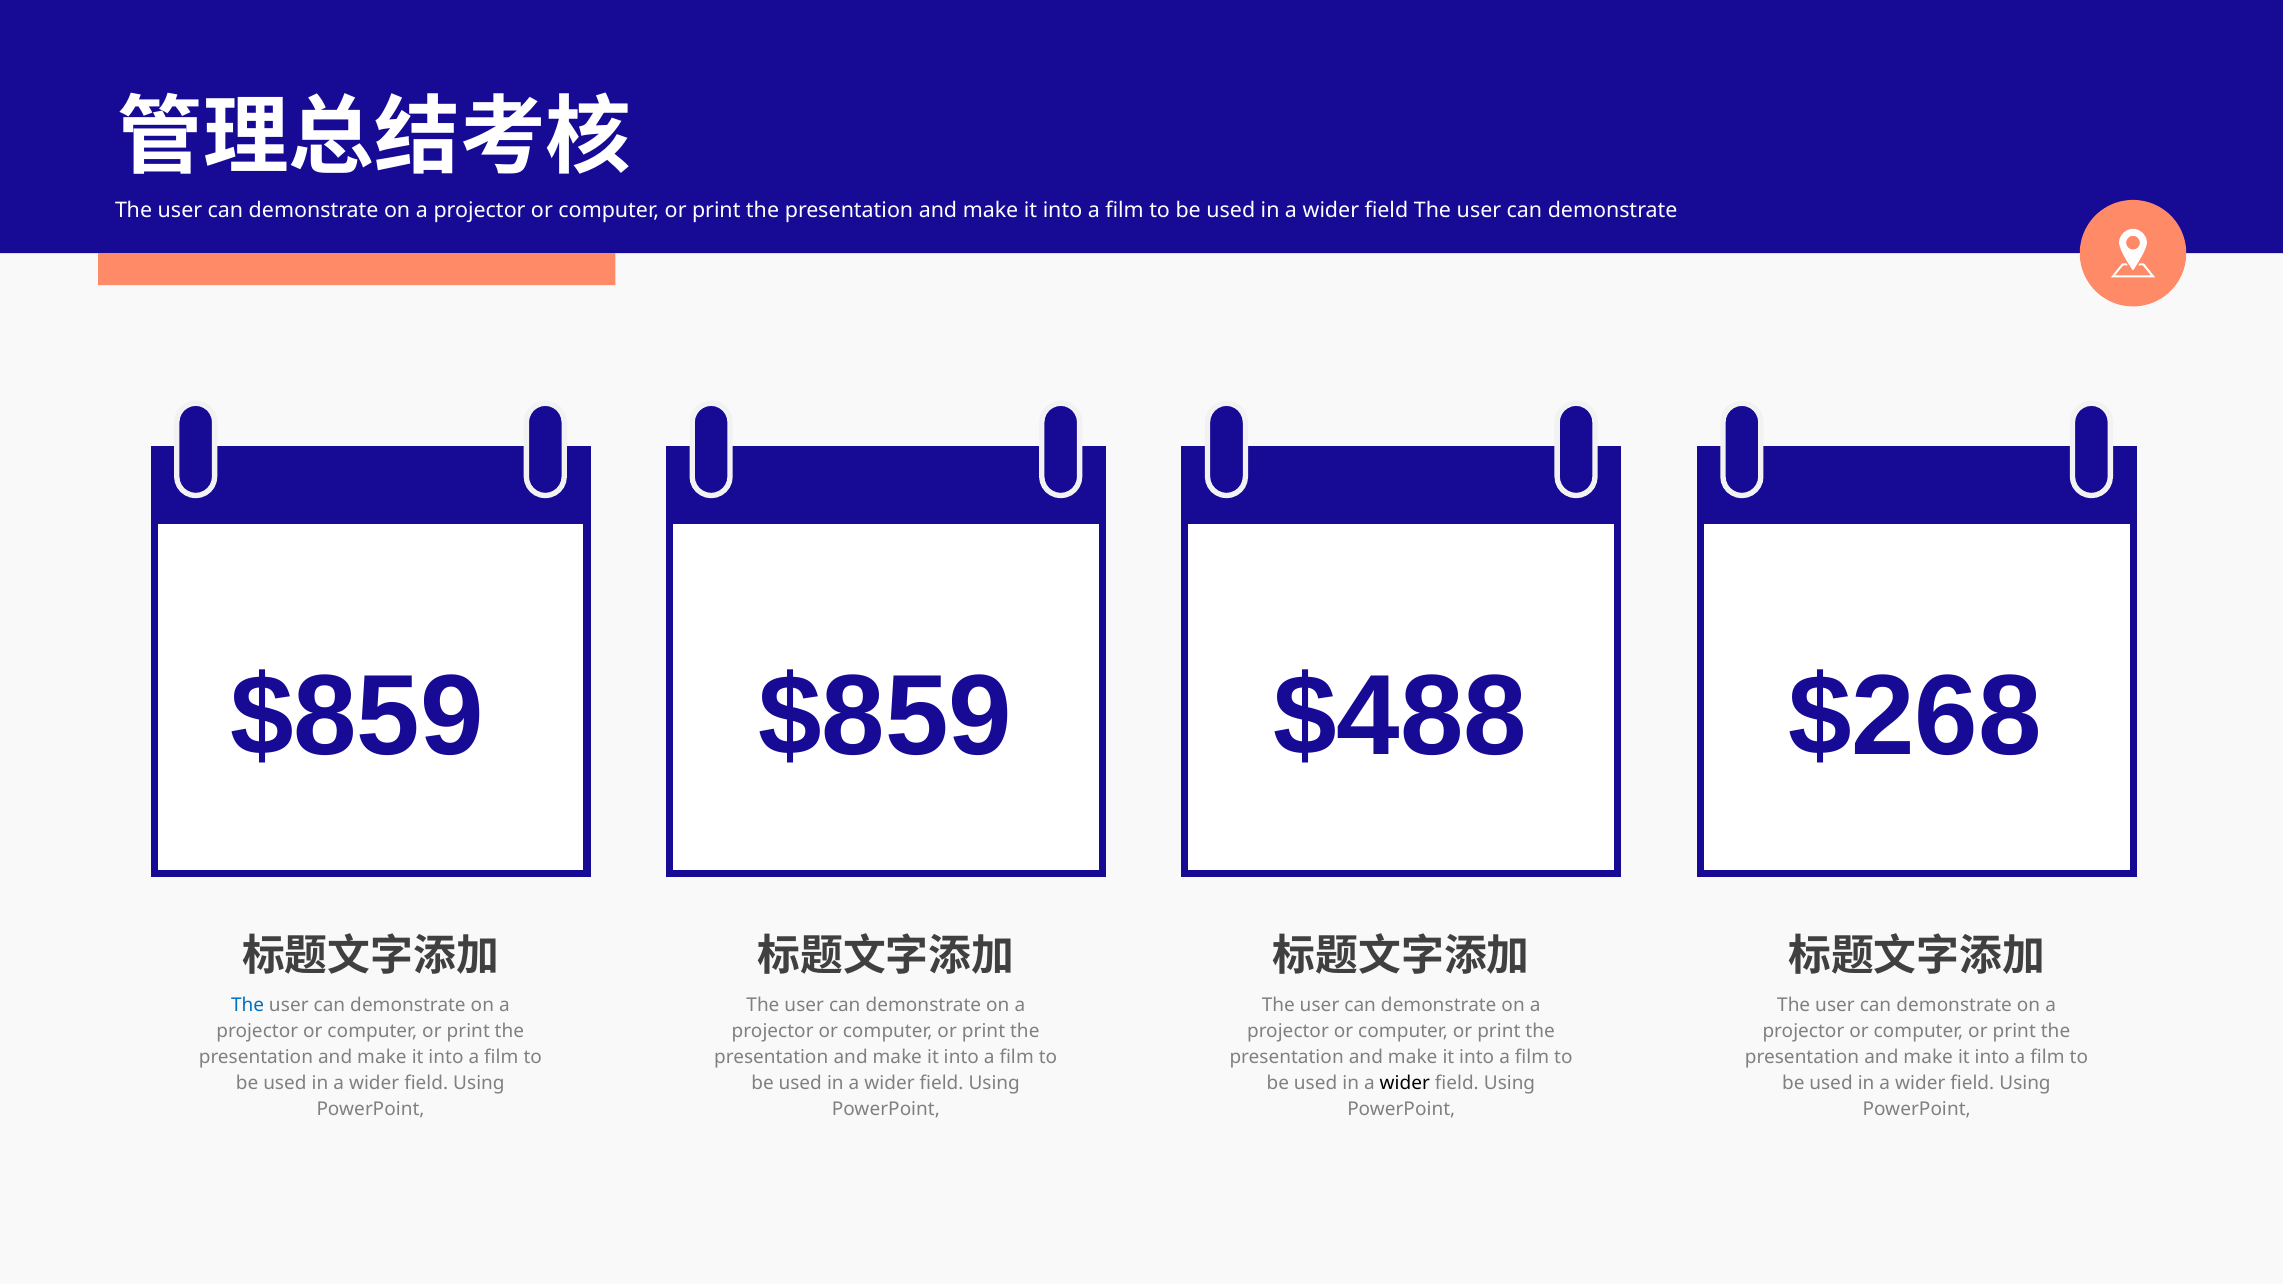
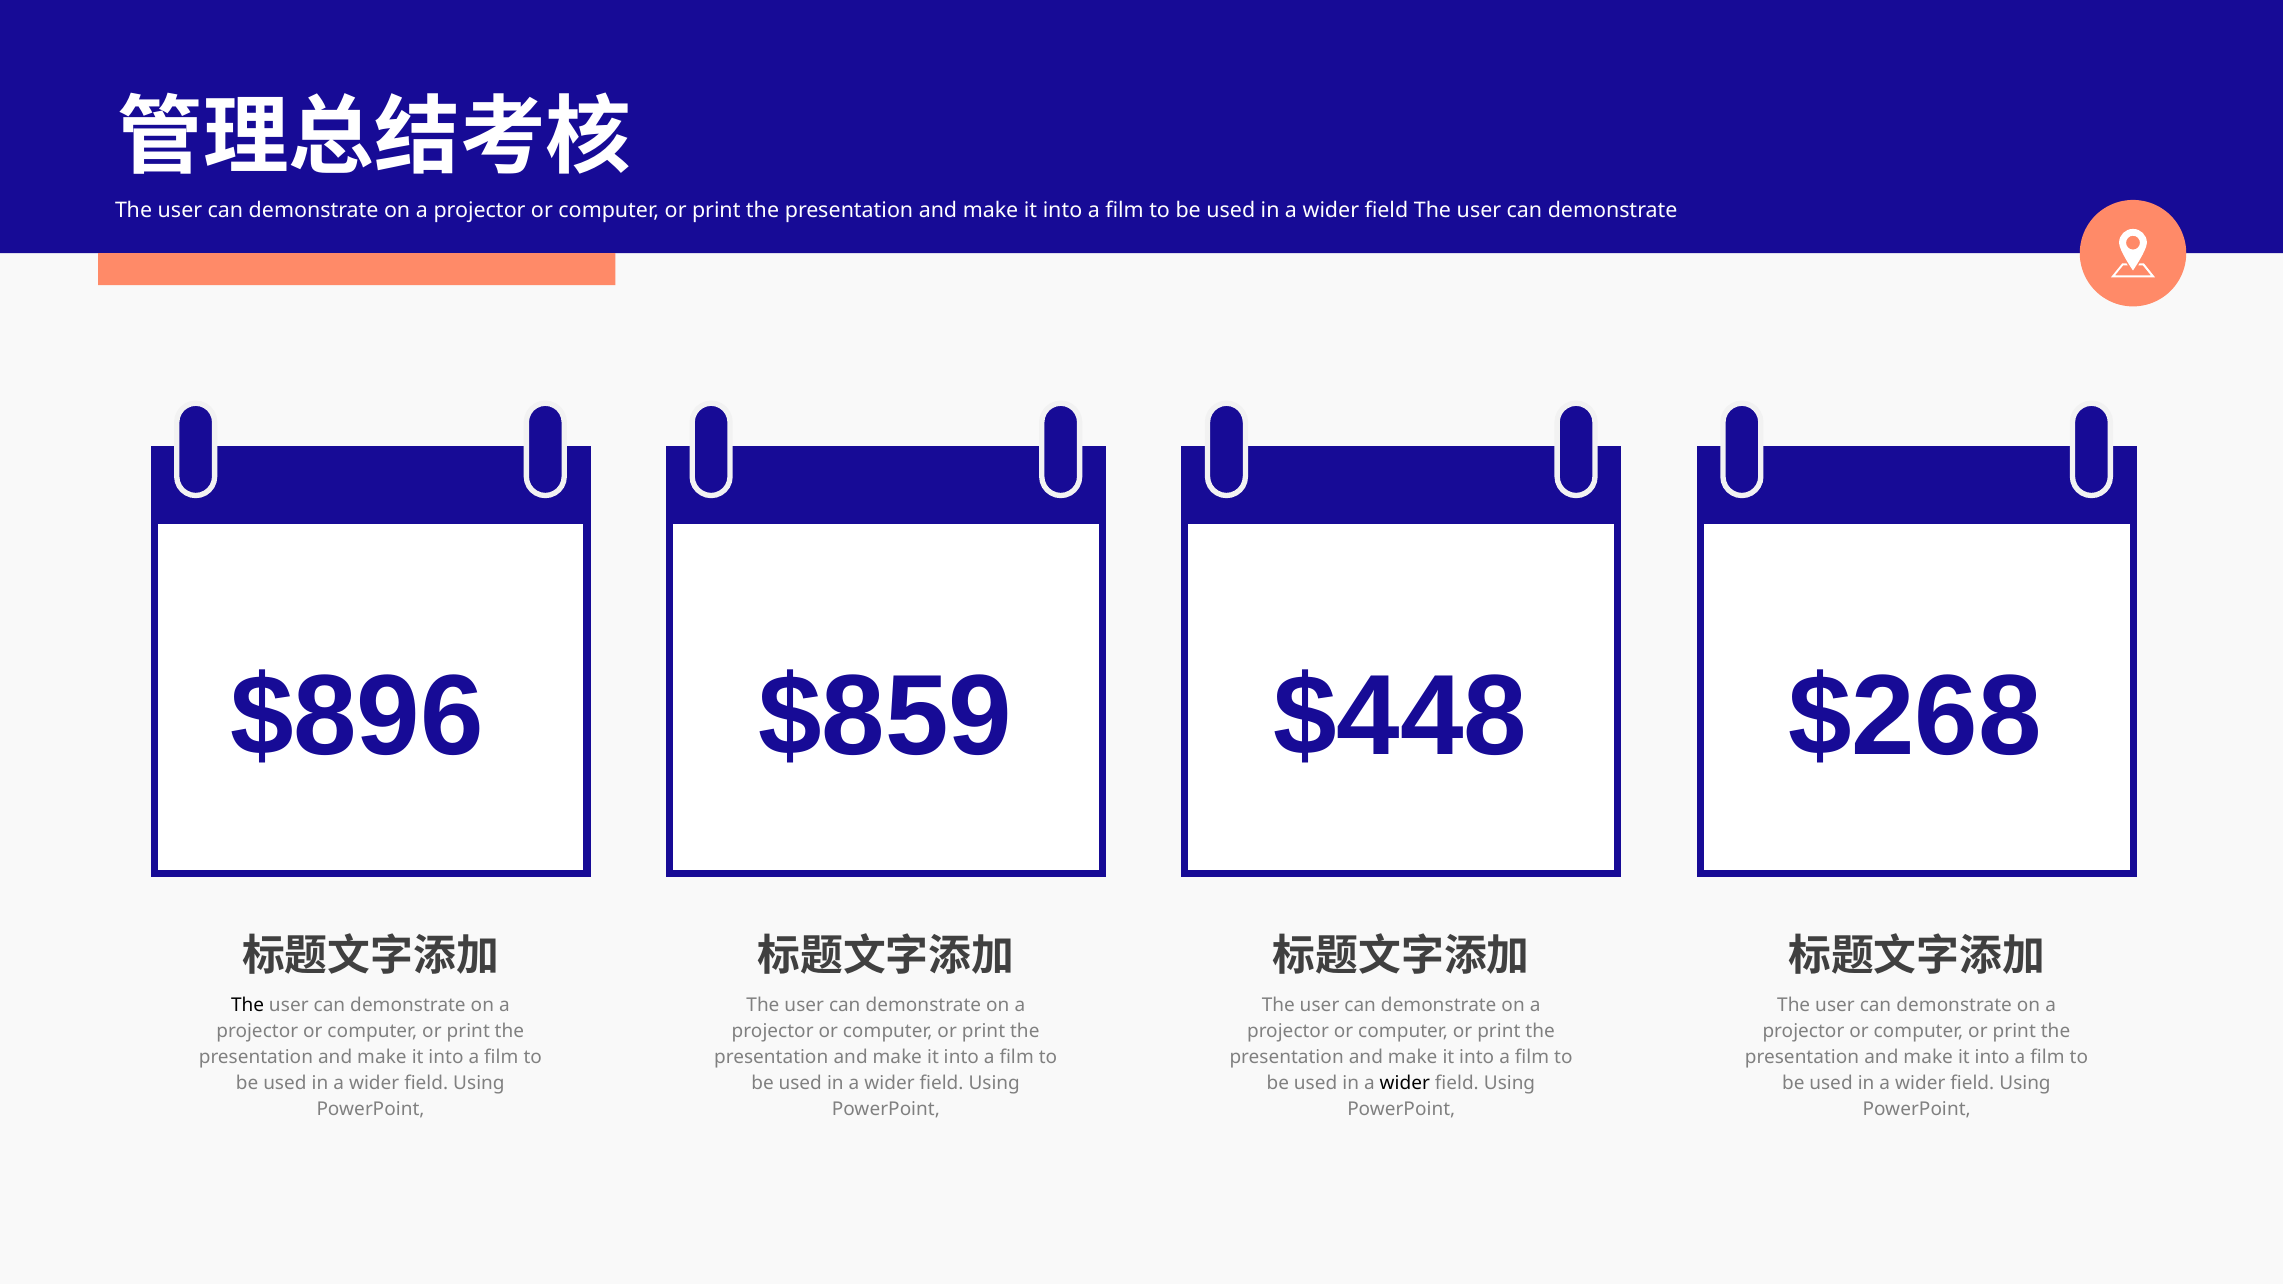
$859: $859 -> $896 (357, 717)
$488: $488 -> $448 (1400, 717)
The colour: blue -> black (248, 1005)
